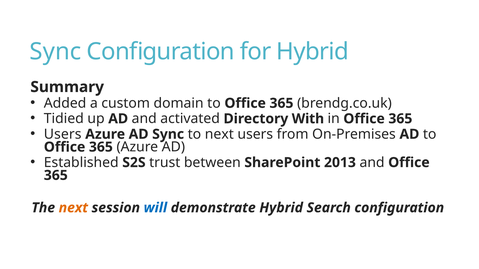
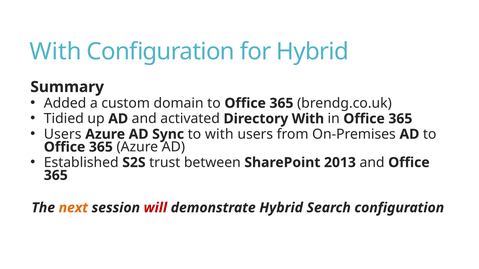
Sync: Sync -> With (55, 52)
to next: next -> with (219, 134)
will colour: blue -> red (155, 208)
